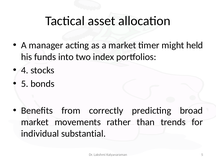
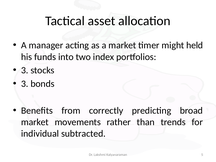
4: 4 -> 3 (25, 70)
5: 5 -> 3 (25, 84)
substantial: substantial -> subtracted (83, 134)
